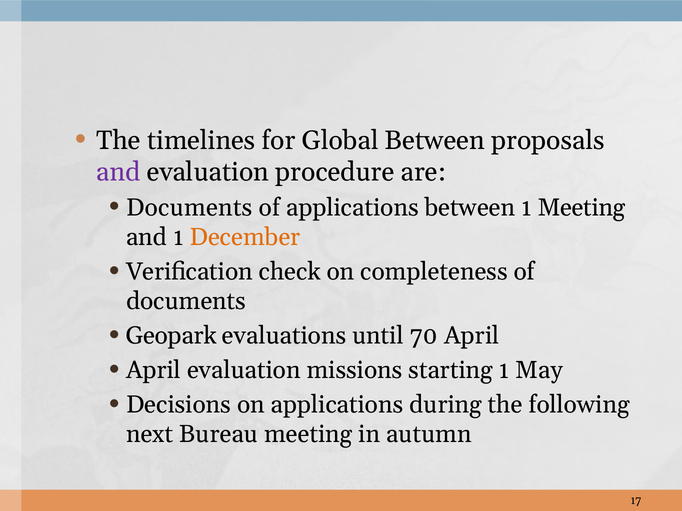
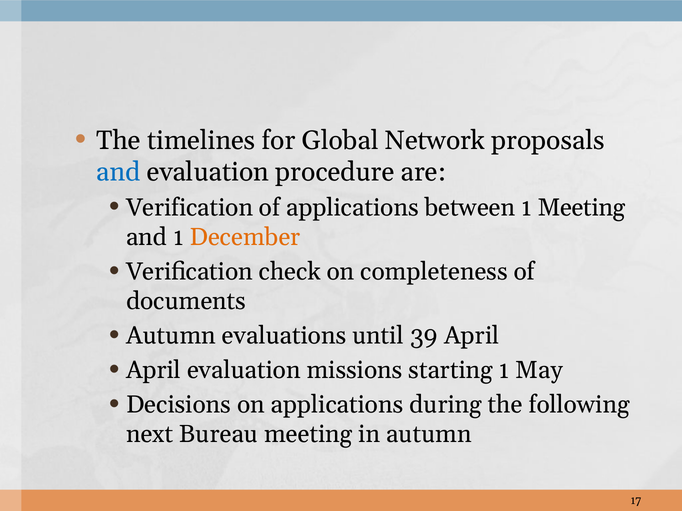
Global Between: Between -> Network (435, 140)
and colour: purple -> blue (118, 172)
Documents: Documents -> Verification (190, 208)
Geopark: Geopark -> Autumn (171, 336)
70: 70 -> 39 (424, 336)
